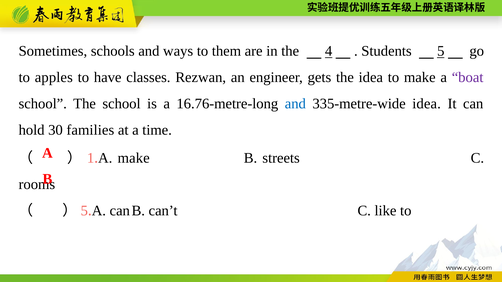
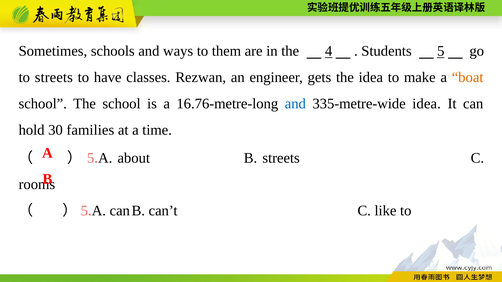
to apples: apples -> streets (54, 78)
boat colour: purple -> orange (468, 78)
1: 1 -> 5 (91, 158)
A make: make -> about (134, 158)
